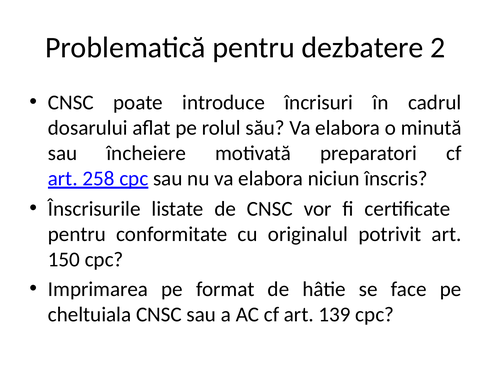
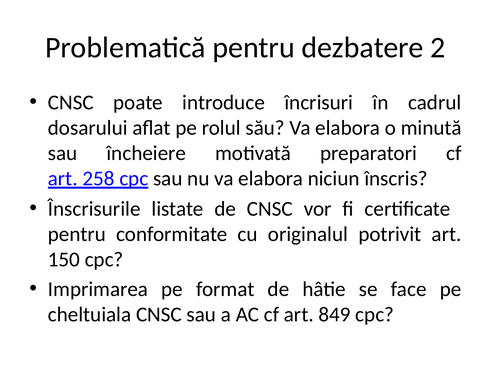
139: 139 -> 849 (335, 315)
